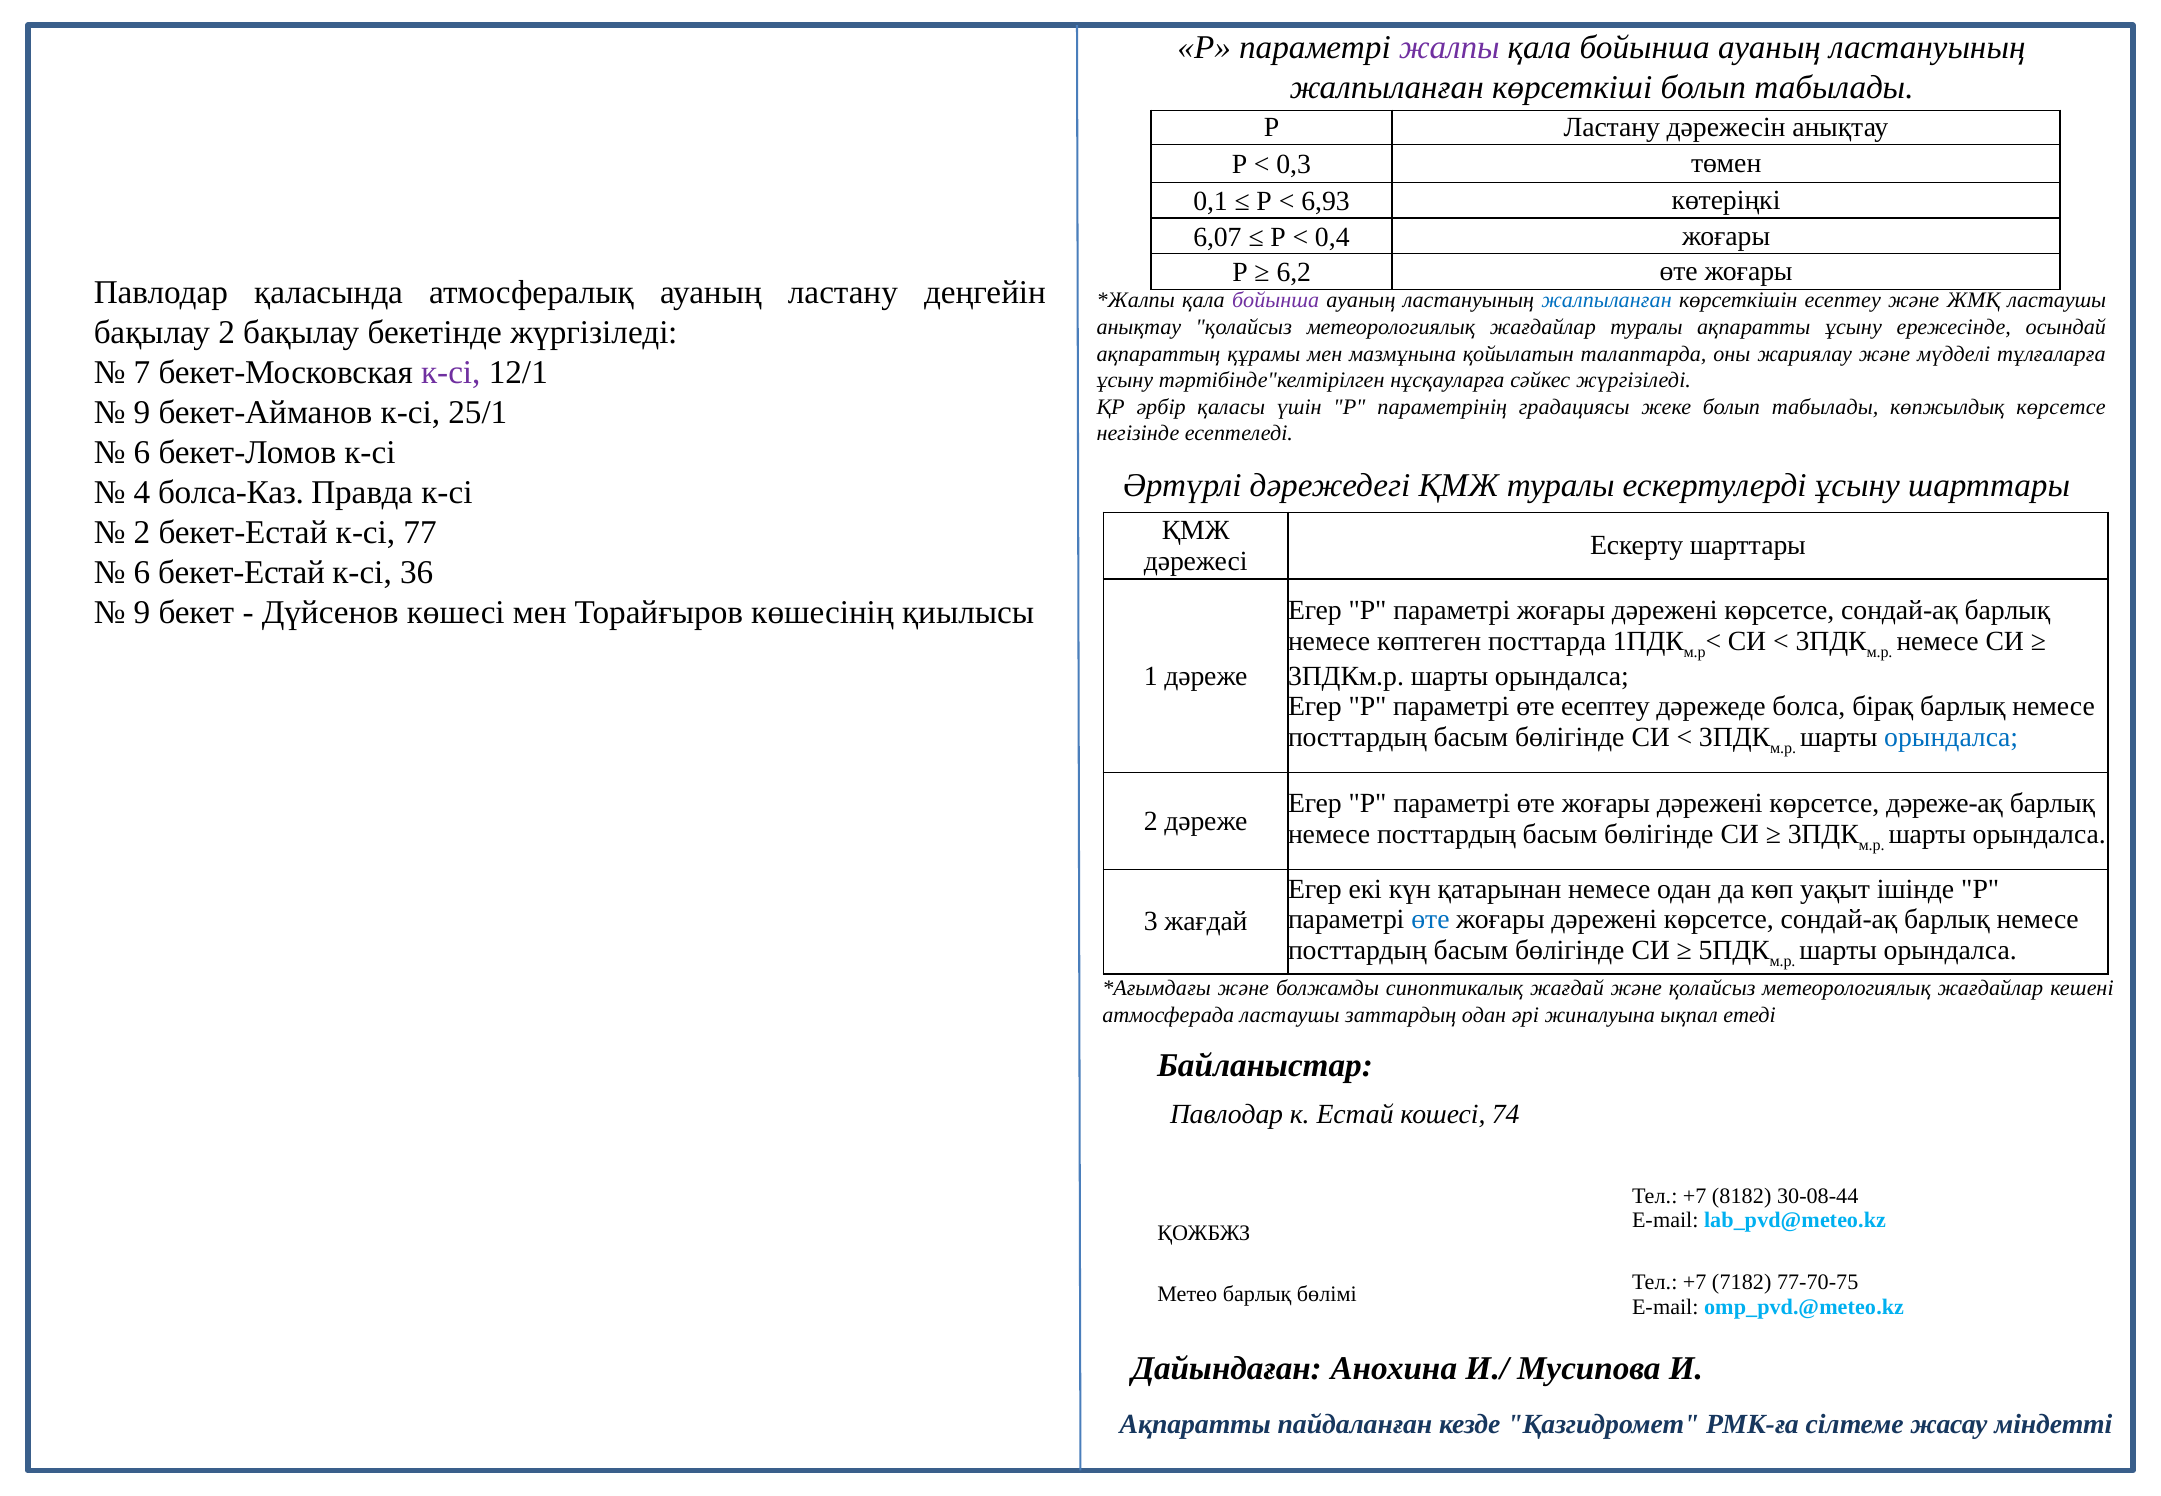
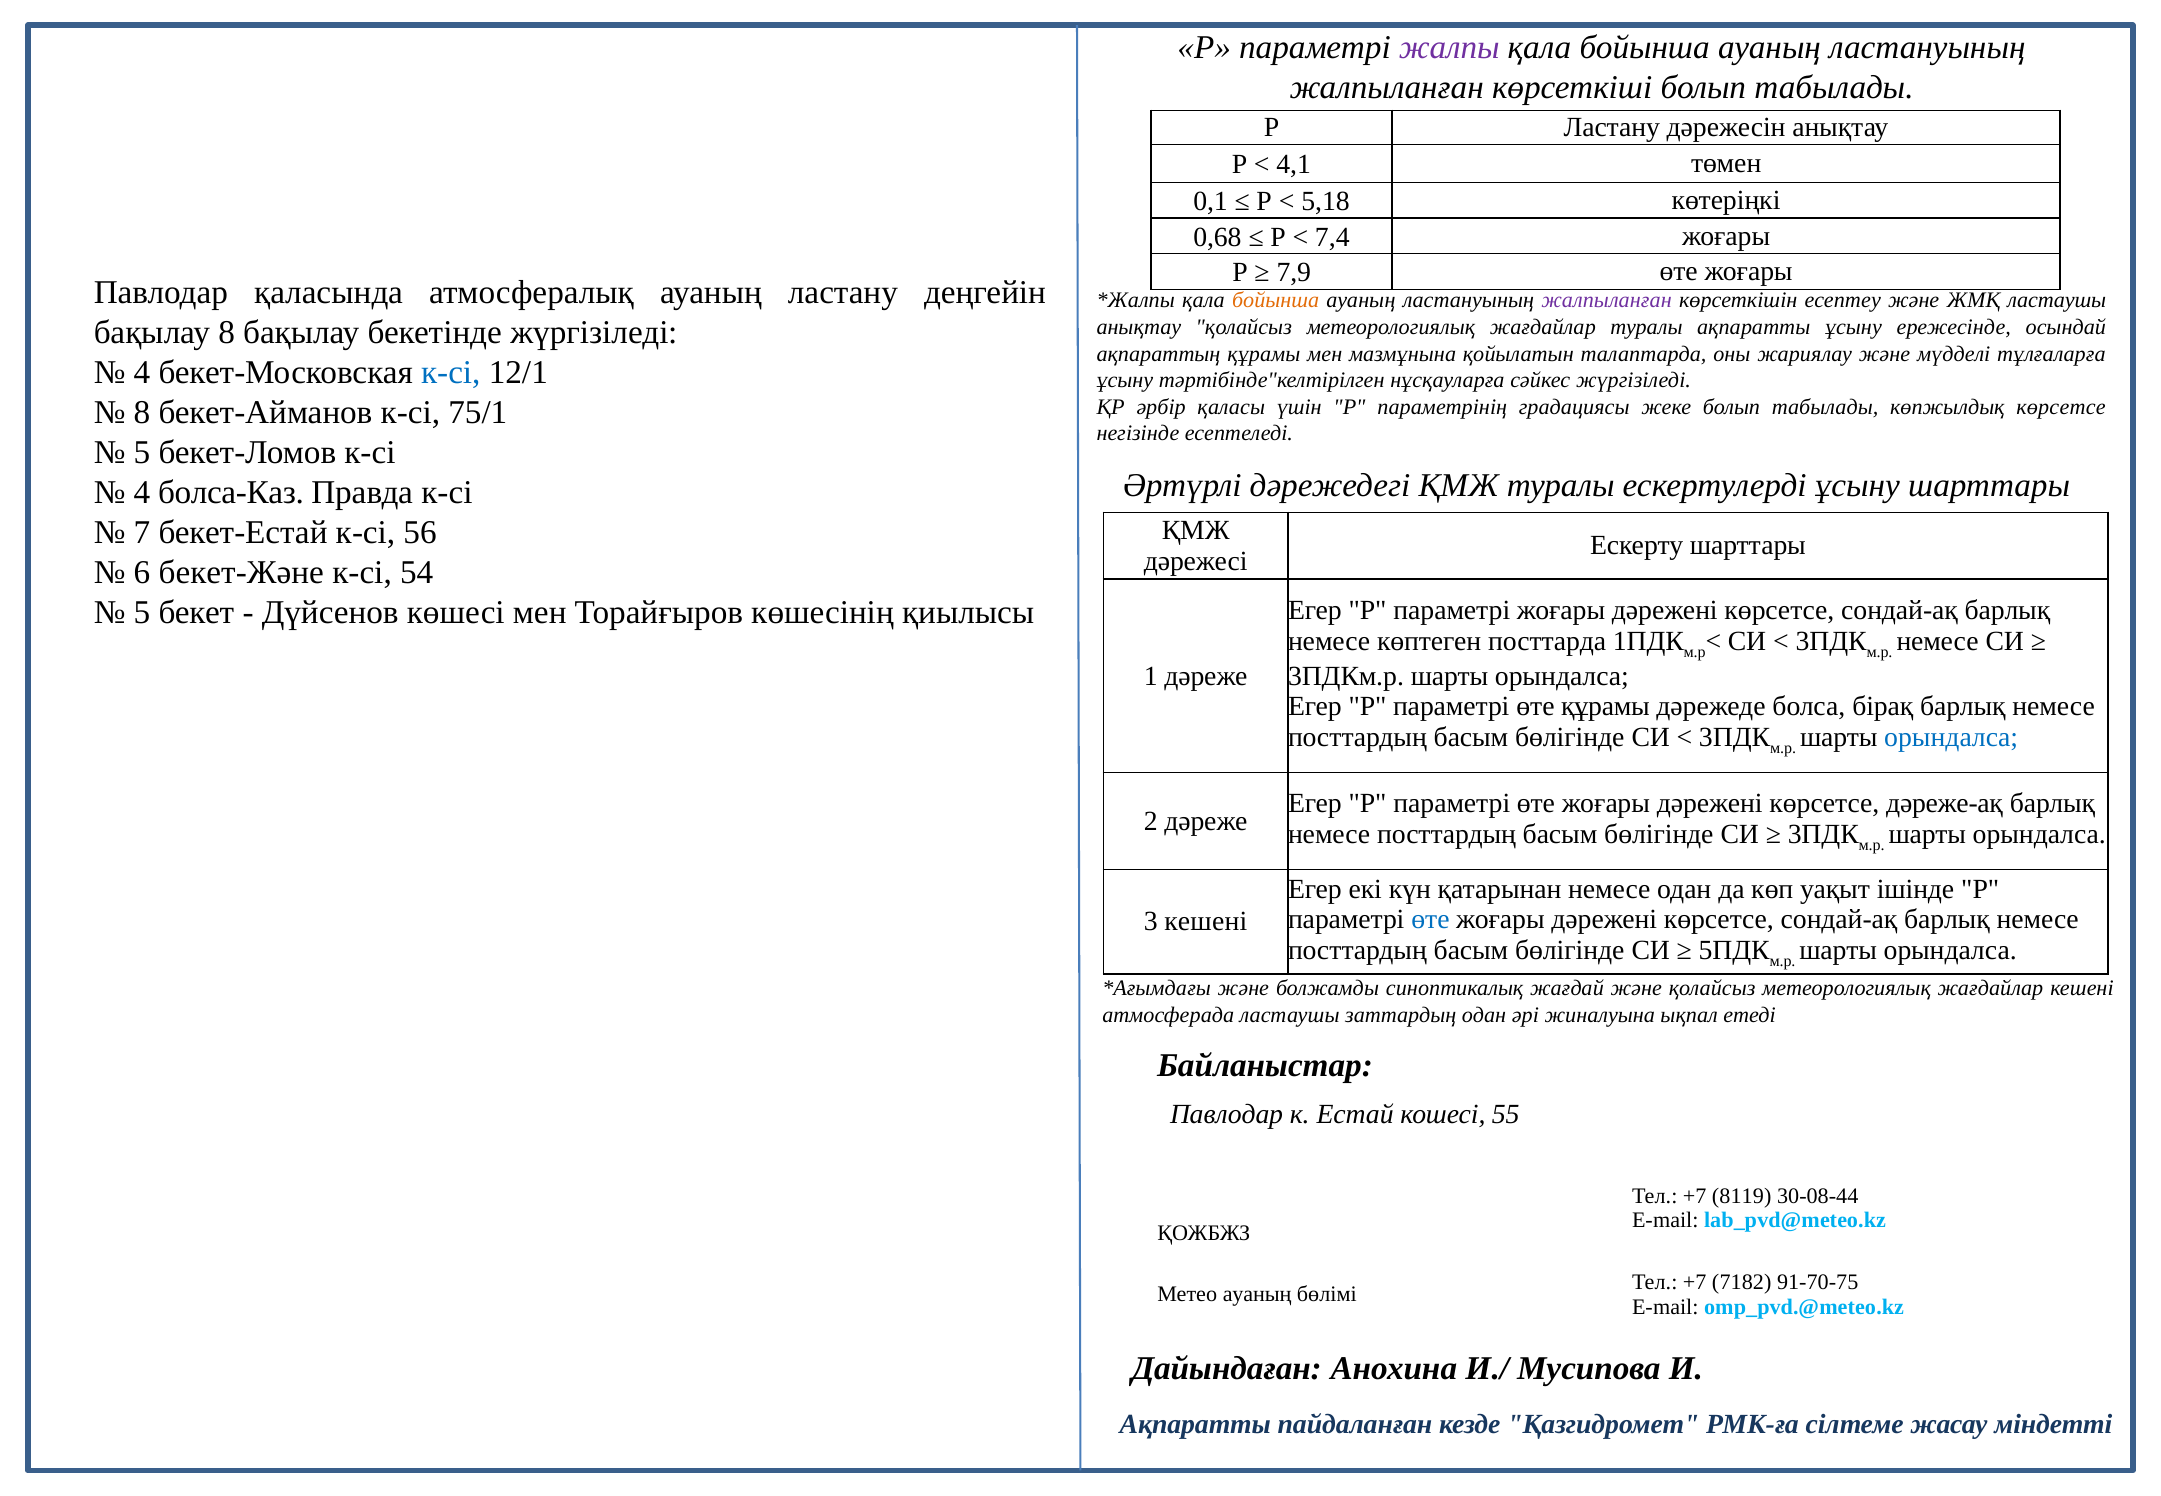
0,3: 0,3 -> 4,1 (1294, 165)
6,93: 6,93 -> 5,18 (1326, 201)
6,07: 6,07 -> 0,68 (1217, 237)
0,4: 0,4 -> 7,4 (1332, 237)
6,2: 6,2 -> 7,9 (1294, 273)
бойынша colour: purple -> orange (1276, 301)
жалпыланған colour: blue -> purple (1607, 301)
бақылау 2: 2 -> 8 (227, 333)
7: 7 -> 4 (142, 373)
к-сі colour: purple -> blue (451, 373)
9: 9 -> 8 (142, 413)
25/1: 25/1 -> 75/1 (478, 413)
6: 6 -> 5 (142, 453)
2: 2 -> 7 (142, 532)
77: 77 -> 56 (420, 532)
6 бекет-Естай: бекет-Естай -> бекет-Және (241, 572)
36: 36 -> 54 (417, 572)
9: 9 -> 5 (142, 612)
өте есептеу: есептеу -> құрамы (1606, 706)
3 жағдай: жағдай -> кешені (1206, 922)
74: 74 -> 55 (1506, 1115)
8182: 8182 -> 8119 (1742, 1196)
77-70-75: 77-70-75 -> 91-70-75 (1818, 1282)
Метео барлық: барлық -> ауаның (1257, 1295)
